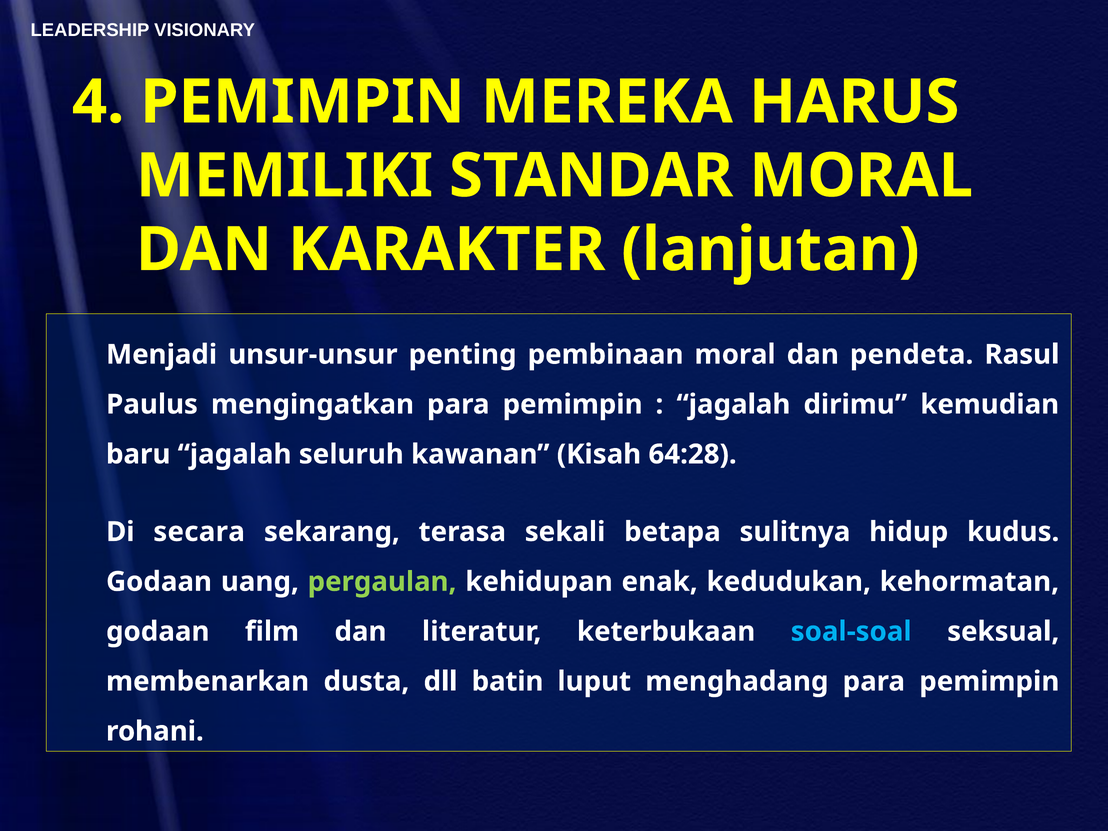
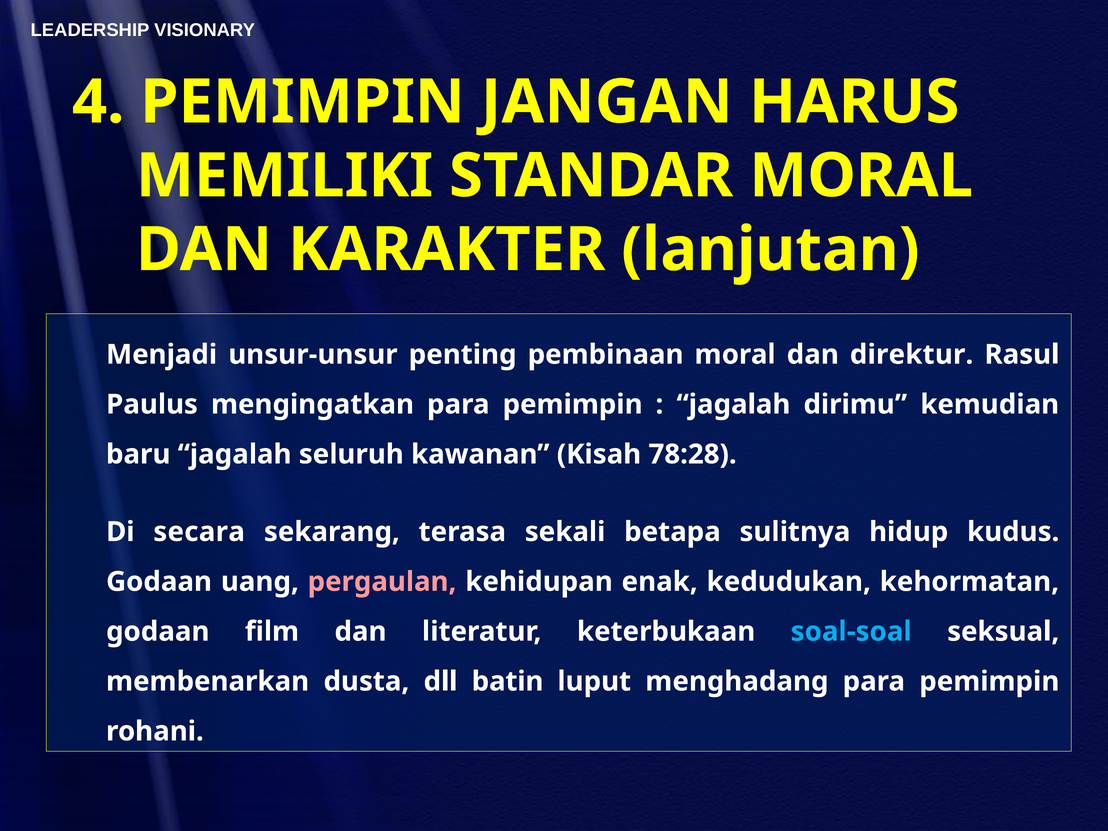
MEREKA: MEREKA -> JANGAN (607, 102)
pendeta: pendeta -> direktur (912, 355)
64:28: 64:28 -> 78:28 (693, 454)
pergaulan colour: light green -> pink (382, 582)
